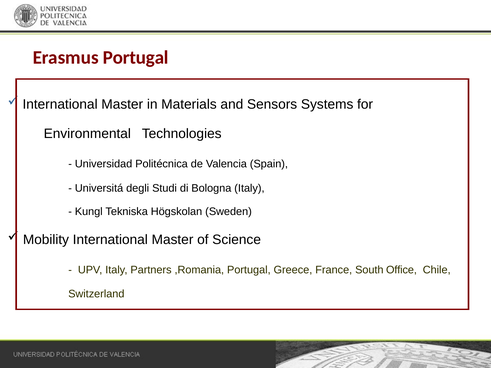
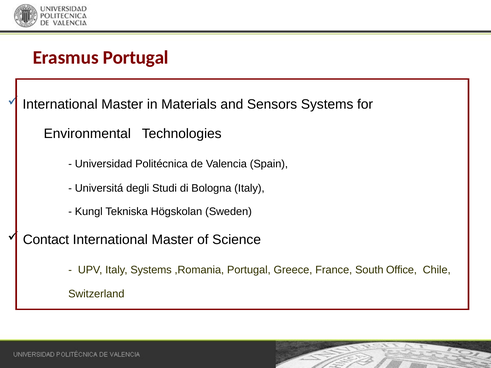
Mobility: Mobility -> Contact (46, 240)
Italy Partners: Partners -> Systems (151, 270)
